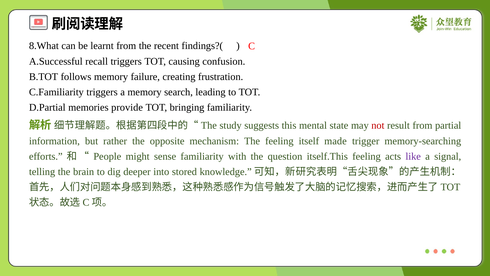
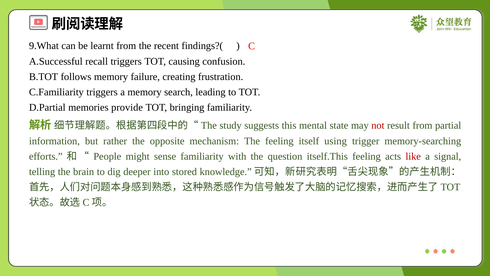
8.What: 8.What -> 9.What (44, 46)
made: made -> using (336, 141)
like colour: purple -> red (413, 156)
